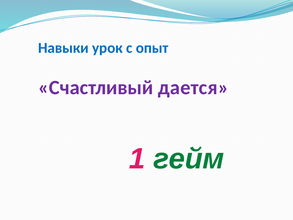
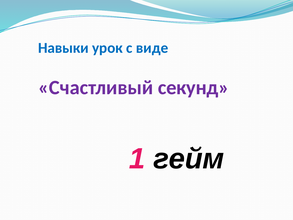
опыт: опыт -> виде (152, 48)
дается: дается -> секунд (194, 88)
гейм colour: green -> black (189, 159)
